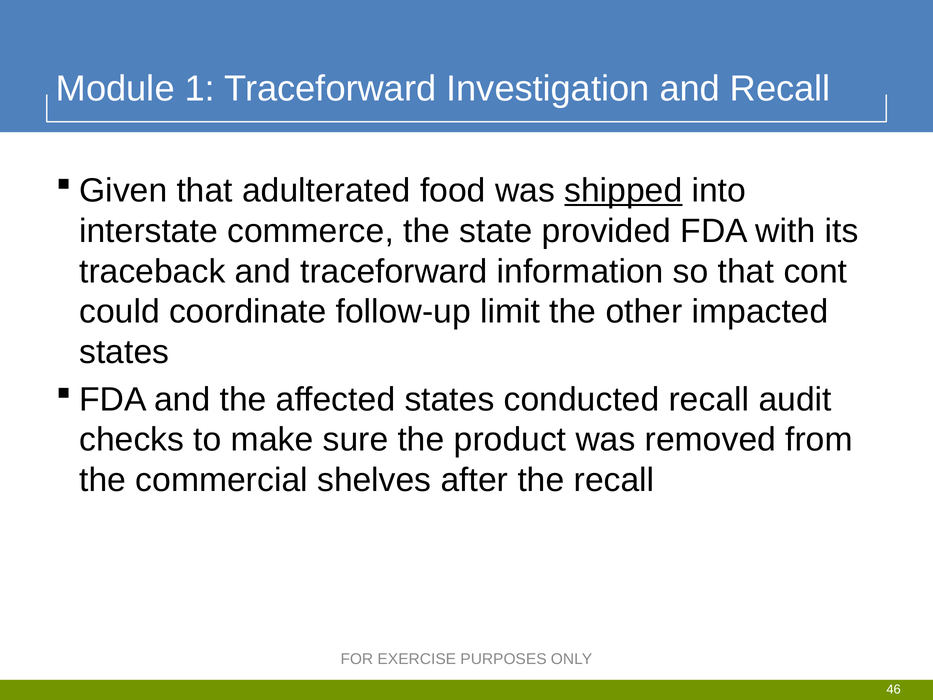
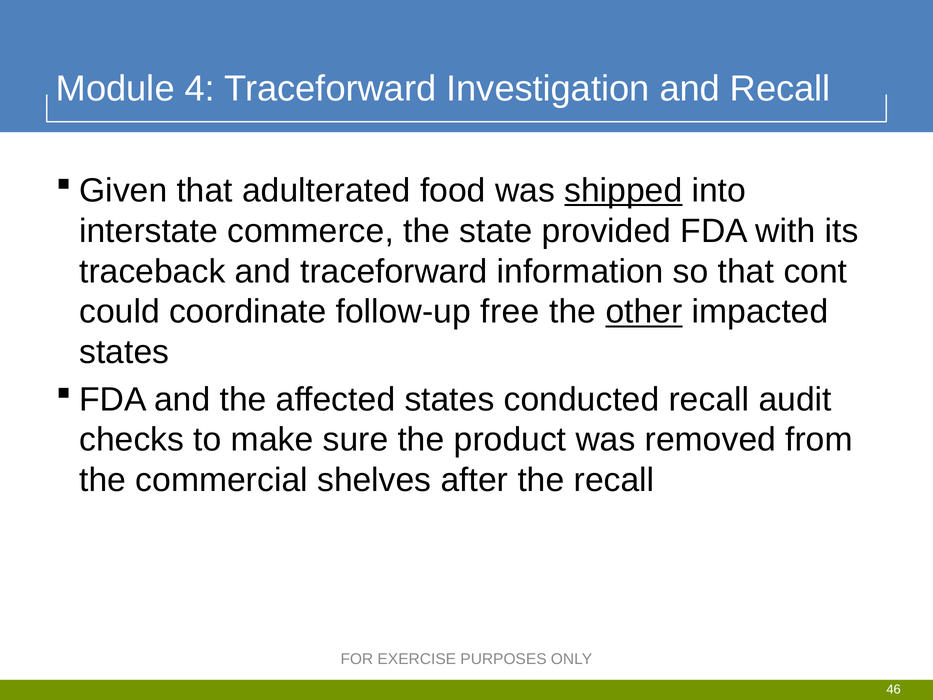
1: 1 -> 4 (200, 89)
limit: limit -> free (510, 312)
other underline: none -> present (644, 312)
